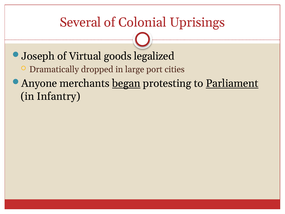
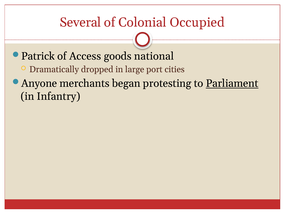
Uprisings: Uprisings -> Occupied (197, 22)
Joseph: Joseph -> Patrick (38, 56)
Virtual: Virtual -> Access (85, 56)
legalized: legalized -> national (154, 56)
began underline: present -> none (126, 83)
